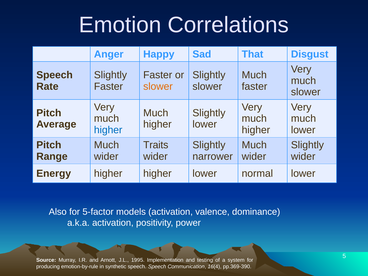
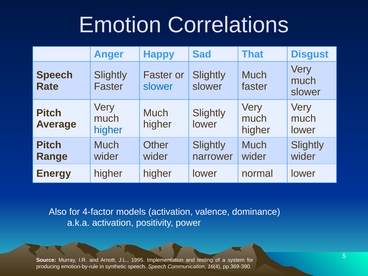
slower colour: orange -> blue (158, 86)
Traits: Traits -> Other (156, 145)
5-factor: 5-factor -> 4-factor (98, 212)
